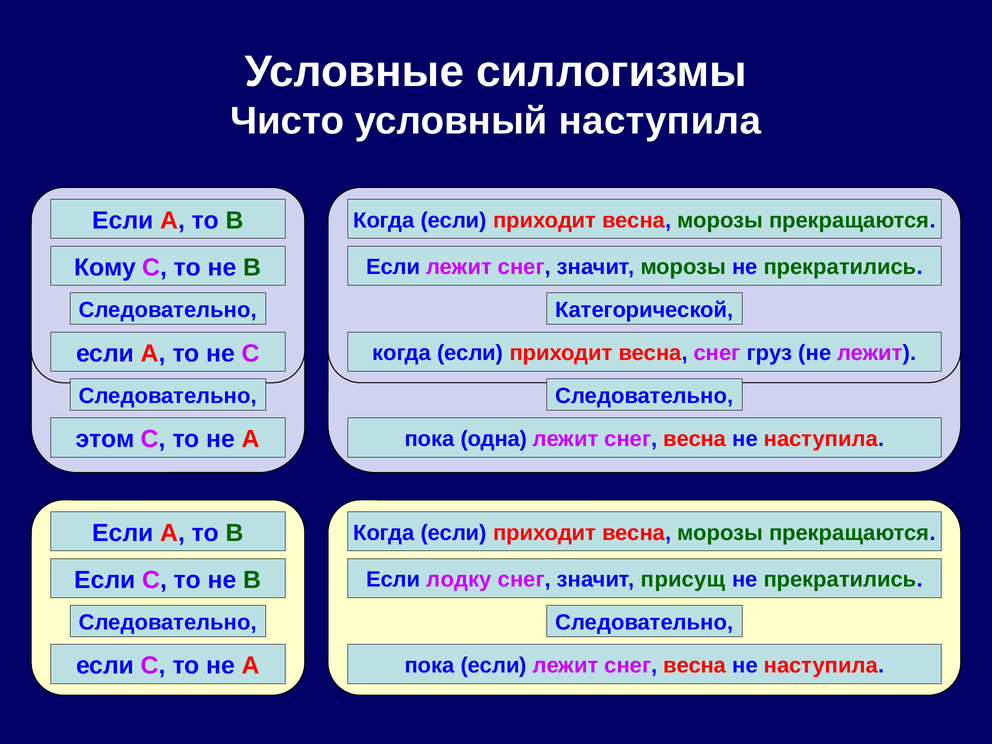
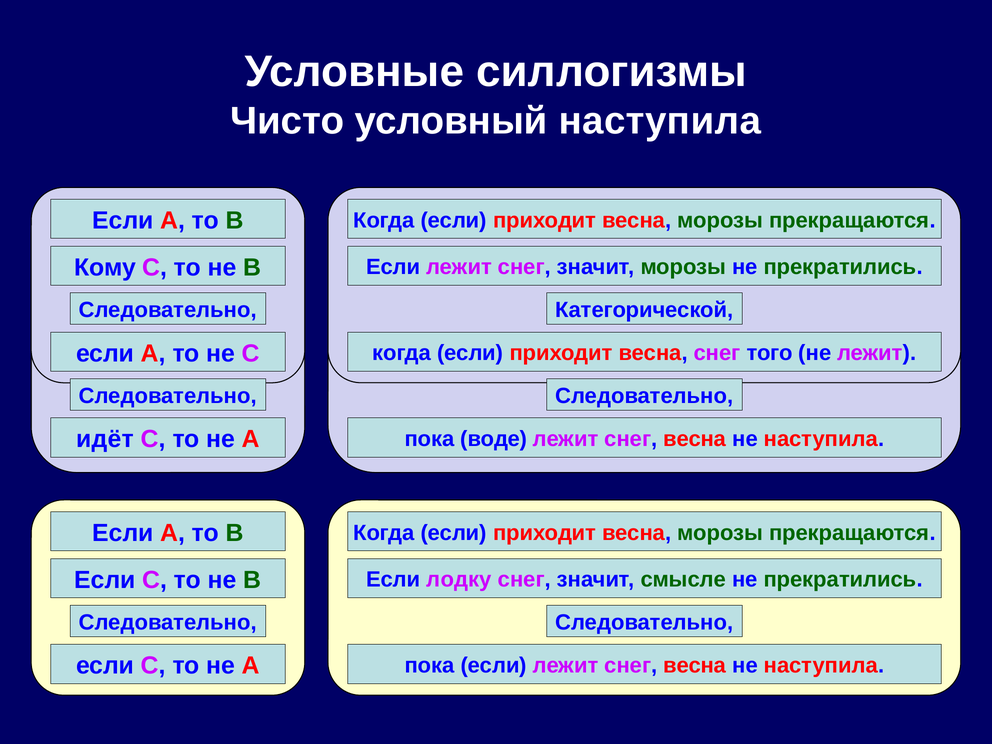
груз: груз -> того (770, 353)
этом: этом -> идёт (105, 439)
одна: одна -> воде (494, 439)
присущ: присущ -> смысле (683, 580)
